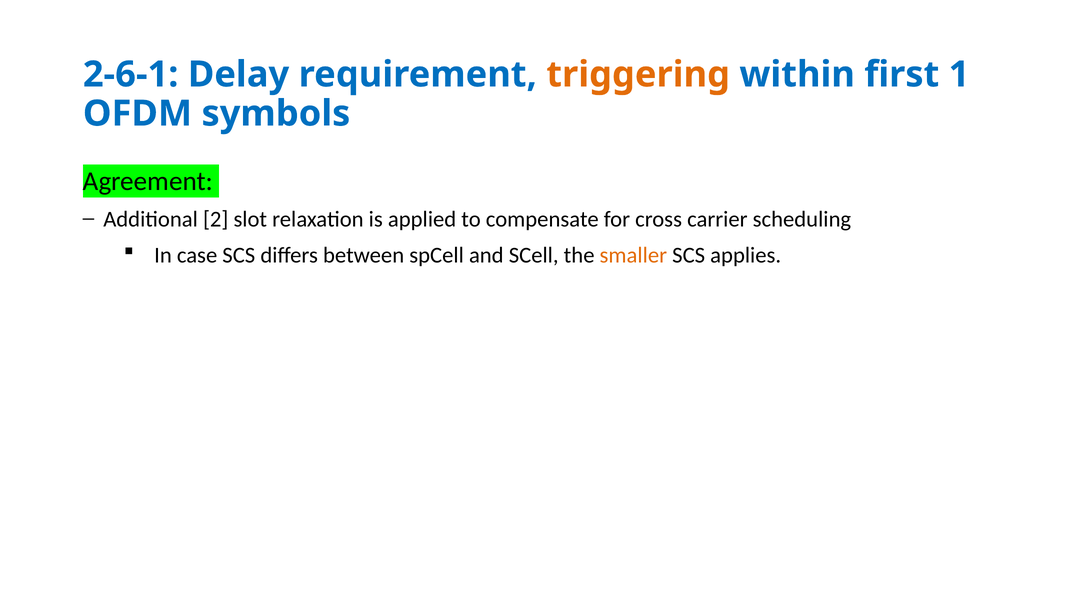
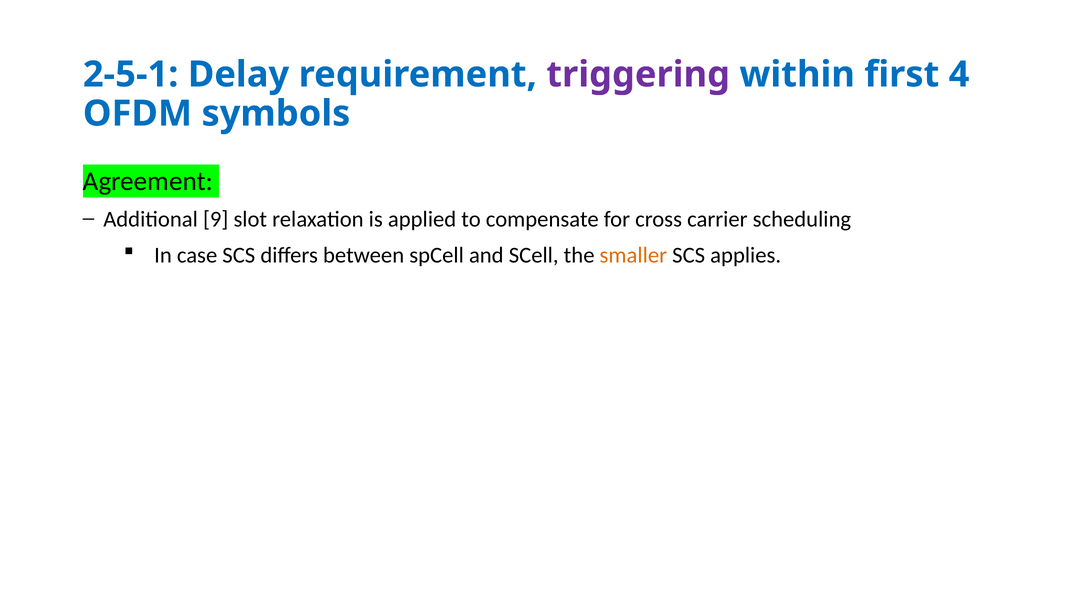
2-6-1: 2-6-1 -> 2-5-1 (131, 75)
triggering colour: orange -> purple (638, 75)
1: 1 -> 4 (959, 75)
2: 2 -> 9 (216, 220)
